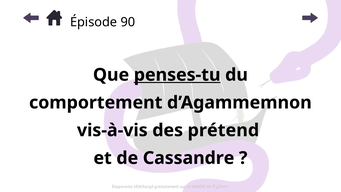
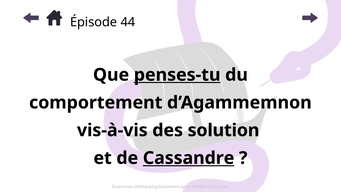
90: 90 -> 44 (128, 22)
prétend: prétend -> solution (224, 130)
Cassandre underline: none -> present (189, 158)
